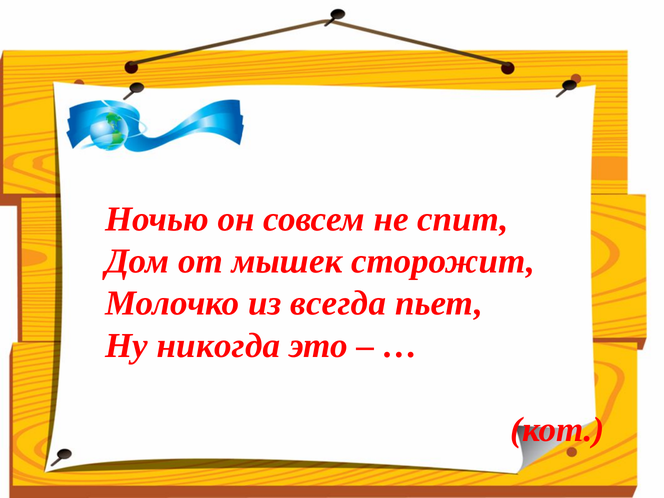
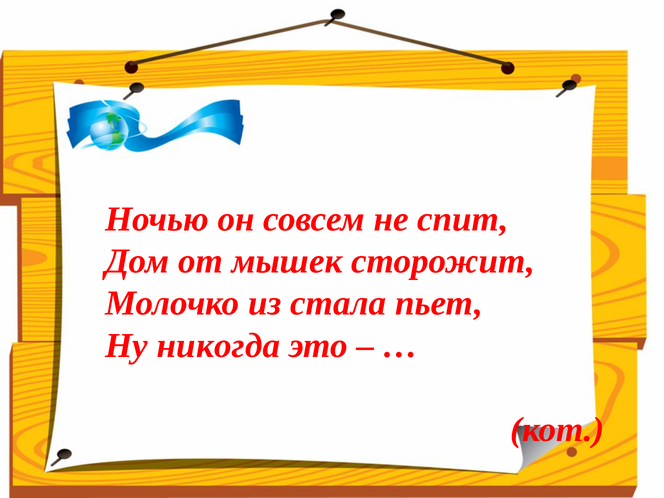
всегда: всегда -> стала (338, 303)
